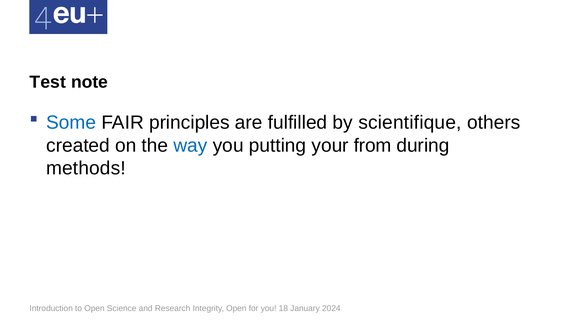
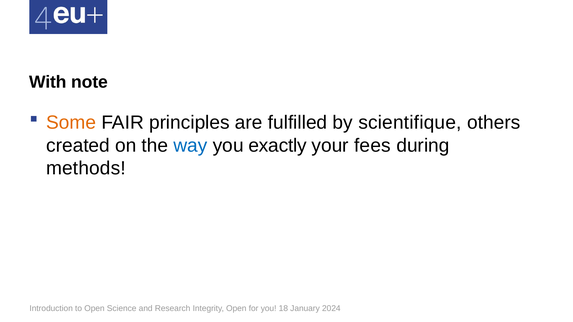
Test: Test -> With (48, 82)
Some colour: blue -> orange (71, 123)
putting: putting -> exactly (278, 146)
from: from -> fees (372, 146)
